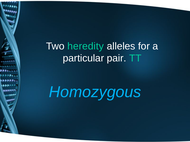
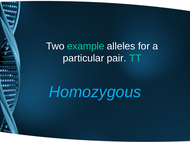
heredity: heredity -> example (86, 46)
